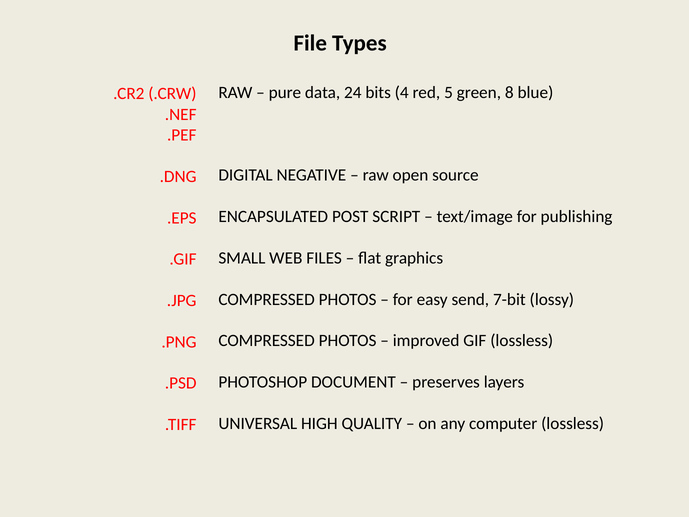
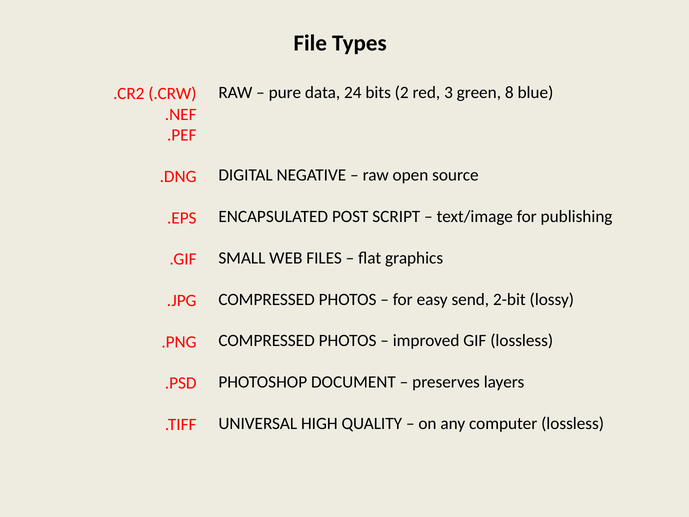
4: 4 -> 2 (402, 93)
5: 5 -> 3 (448, 93)
7-bit: 7-bit -> 2-bit (509, 299)
